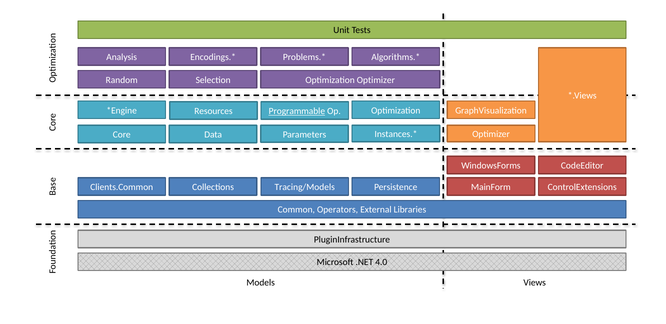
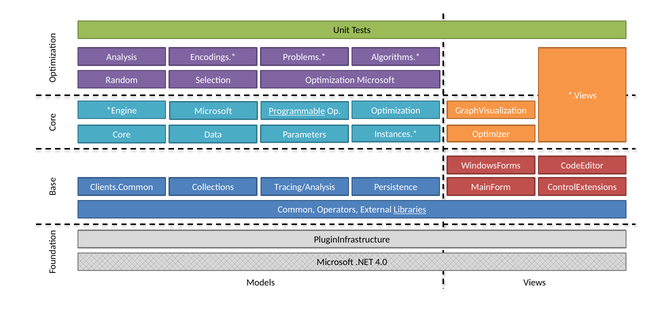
Optimization Optimizer: Optimizer -> Microsoft (376, 80)
Resources: Resources -> Microsoft (213, 111)
Tracing/Models: Tracing/Models -> Tracing/Analysis (305, 187)
Libraries underline: none -> present (410, 210)
